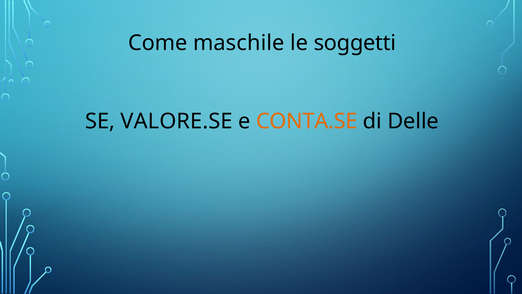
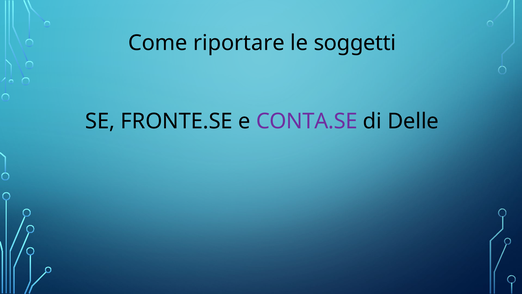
maschile: maschile -> riportare (239, 43)
VALORE.SE: VALORE.SE -> FRONTE.SE (177, 121)
CONTA.SE colour: orange -> purple (307, 121)
